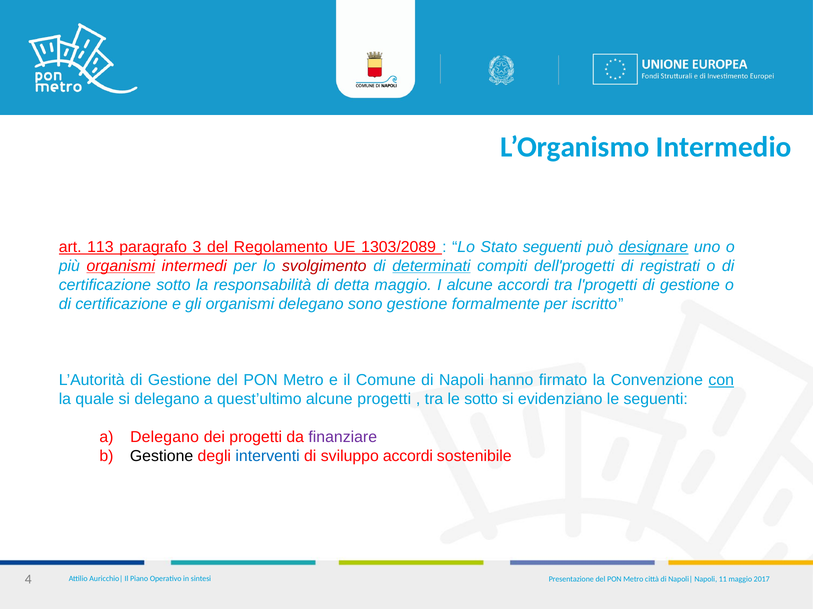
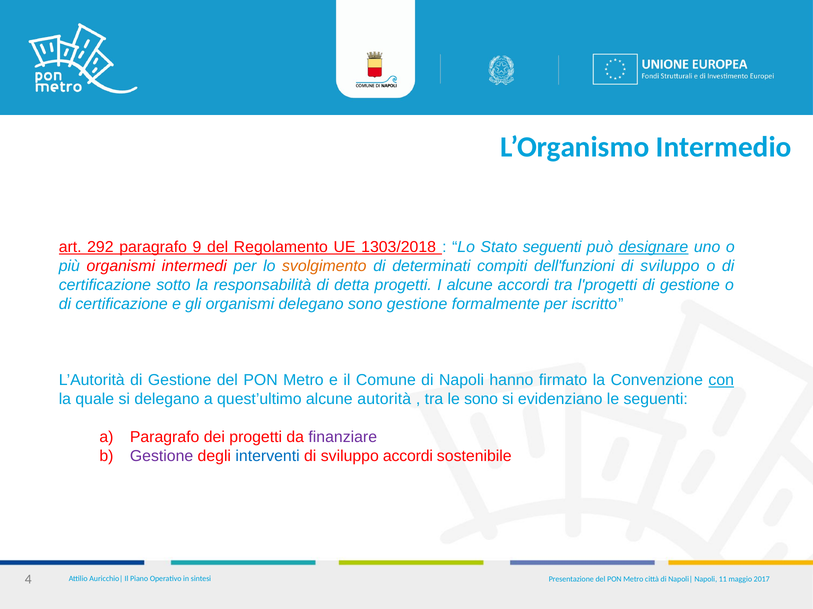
113: 113 -> 292 (100, 247)
3: 3 -> 9 (197, 247)
1303/2089: 1303/2089 -> 1303/2018 (399, 247)
organismi underline: present -> none (121, 266)
svolgimento colour: red -> orange (324, 266)
determinati underline: present -> none (431, 266)
dell'progetti: dell'progetti -> dell'funzioni (574, 266)
registrati: registrati -> sviluppo (670, 266)
detta maggio: maggio -> progetti (403, 285)
alcune progetti: progetti -> autorità (384, 400)
le sotto: sotto -> sono (481, 400)
a Delegano: Delegano -> Paragrafo (165, 438)
Gestione colour: black -> purple (162, 457)
